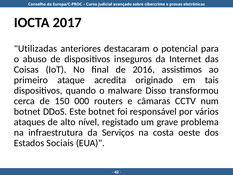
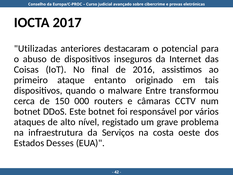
acredita: acredita -> entanto (110, 80)
Disso: Disso -> Entre (156, 90)
Sociais: Sociais -> Desses (60, 143)
